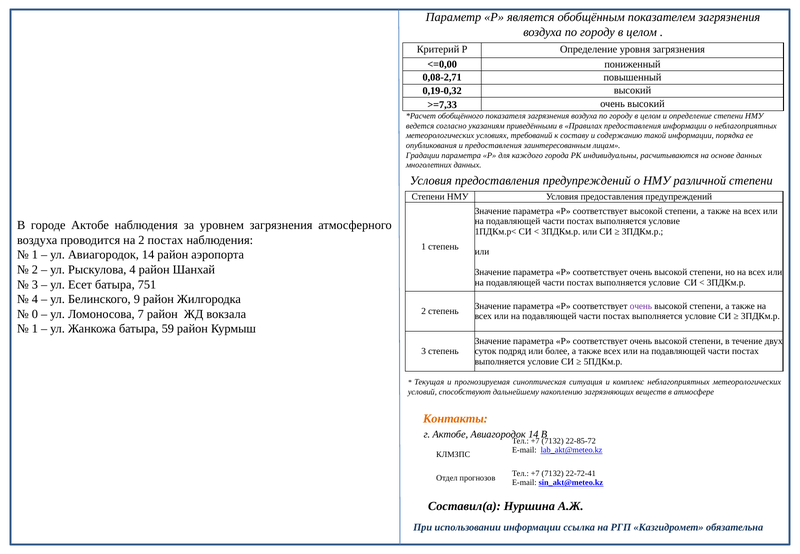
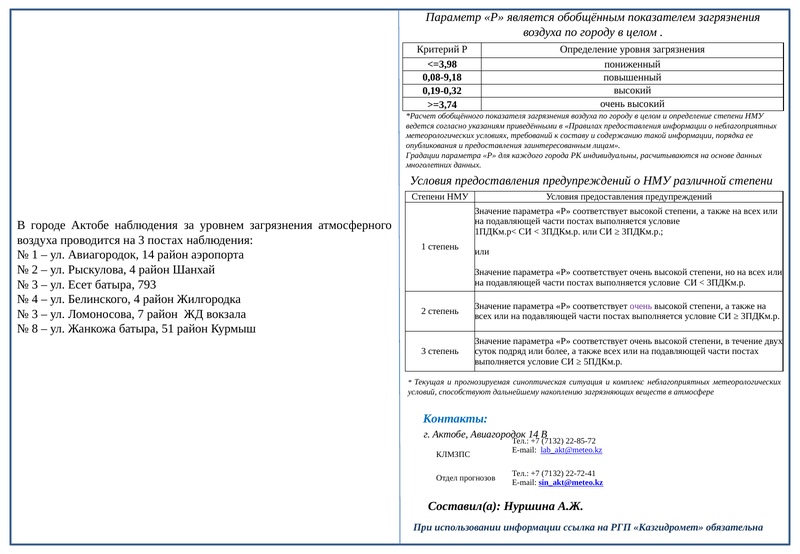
<=0,00: <=0,00 -> <=3,98 (442, 64)
0,08-2,71: 0,08-2,71 -> 0,08-9,18 (442, 78)
>=7,33: >=7,33 -> >=3,74 (442, 105)
на 2: 2 -> 3 (141, 240)
751: 751 -> 793 (147, 284)
Белинского 9: 9 -> 4 (137, 299)
0: 0 -> 3 (35, 314)
1: 1 -> 8 (35, 329)
59: 59 -> 51 (168, 329)
Контакты colour: orange -> blue (455, 419)
